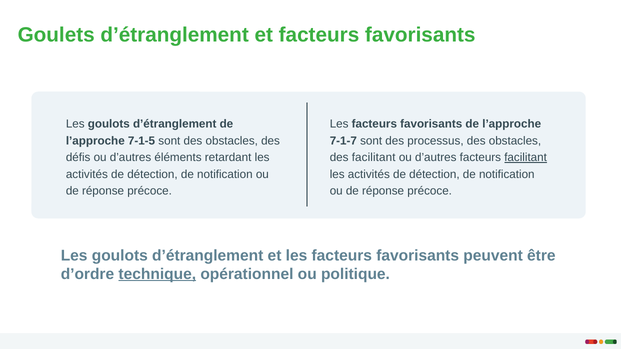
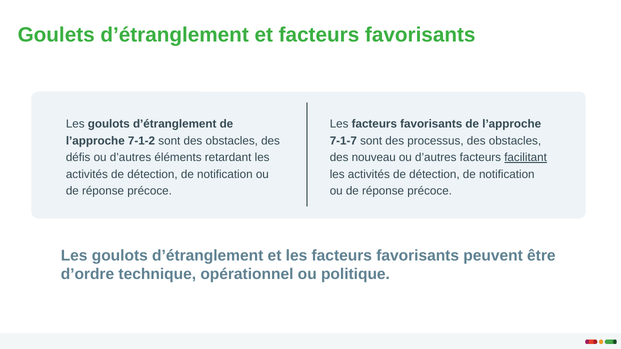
7-1-5: 7-1-5 -> 7-1-2 (141, 141)
des facilitant: facilitant -> nouveau (374, 158)
technique underline: present -> none (157, 274)
